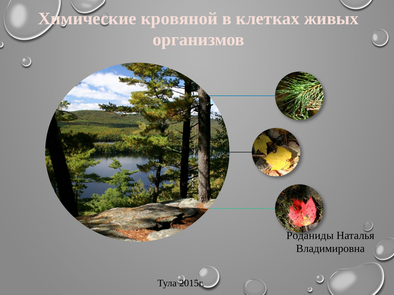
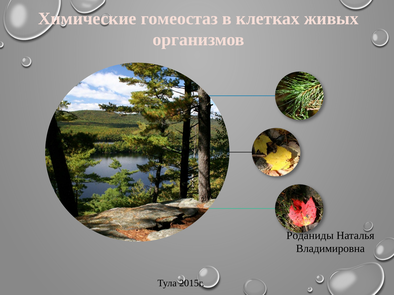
кровяной: кровяной -> гомеостаз (179, 19)
